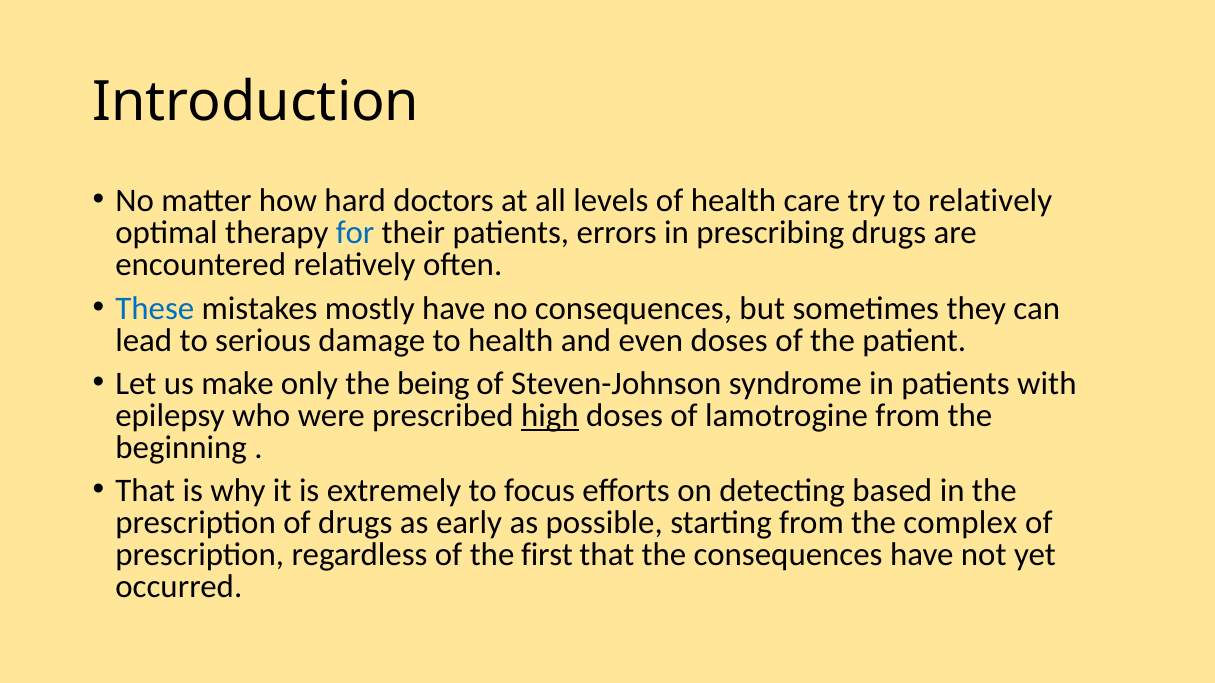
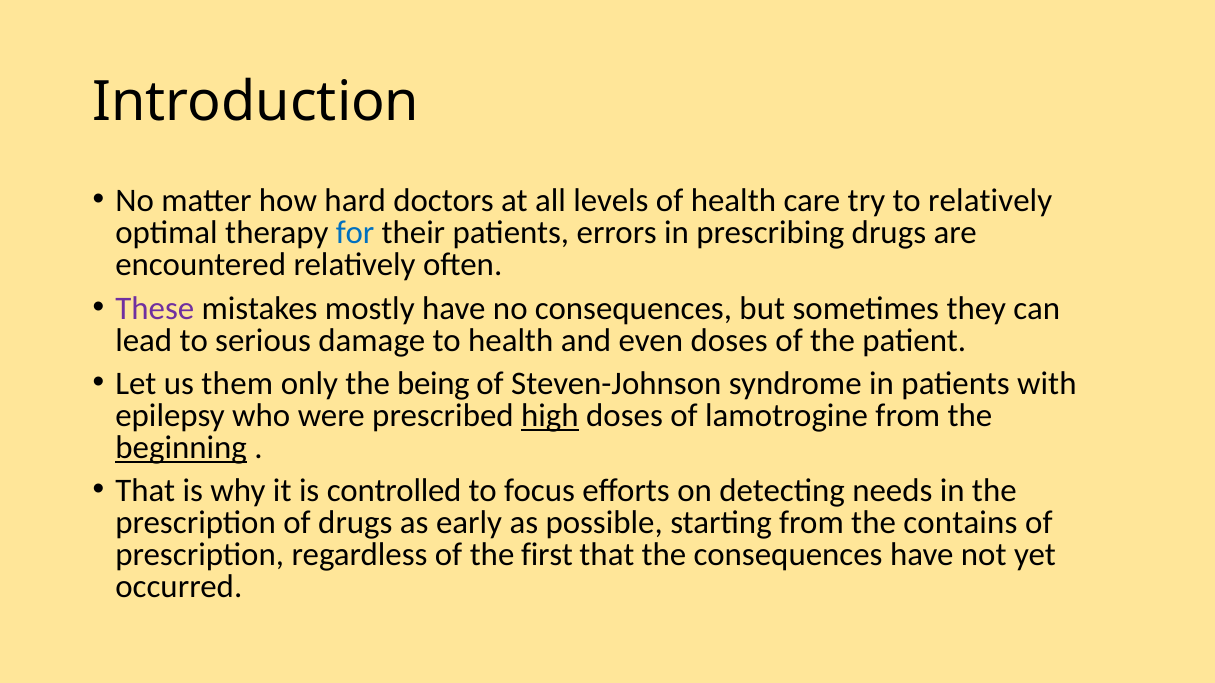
These colour: blue -> purple (155, 308)
make: make -> them (237, 384)
beginning underline: none -> present (181, 448)
extremely: extremely -> controlled (394, 491)
based: based -> needs (892, 491)
complex: complex -> contains (960, 523)
